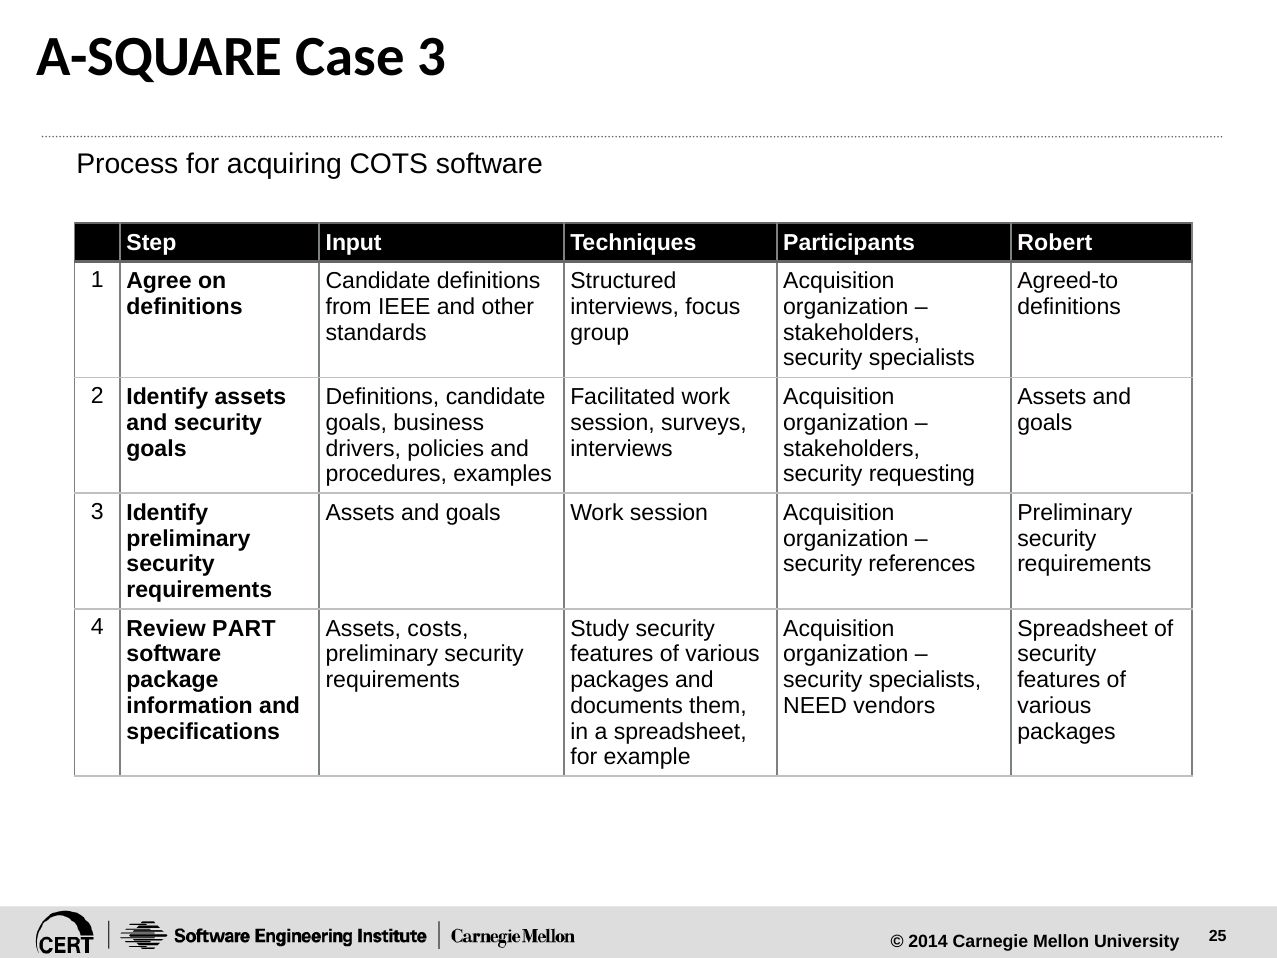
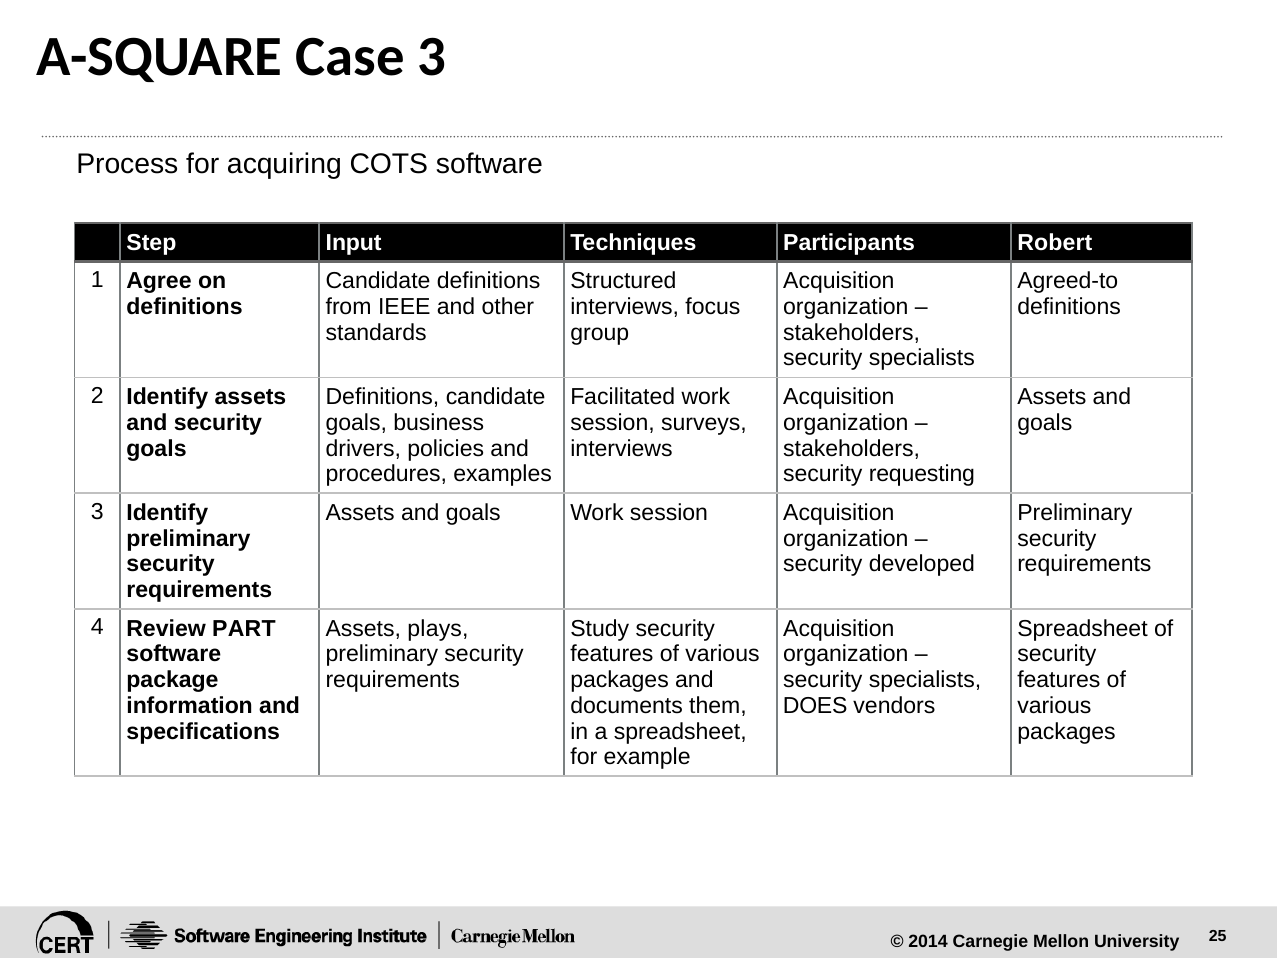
references: references -> developed (922, 564)
costs: costs -> plays (438, 628)
NEED: NEED -> DOES (815, 706)
